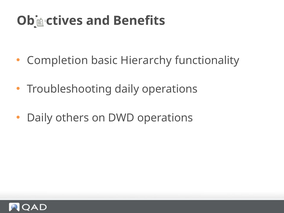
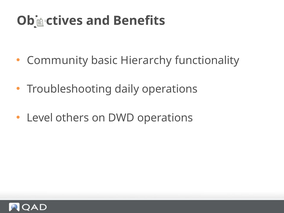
Completion: Completion -> Community (58, 60)
Daily: Daily -> Level (40, 118)
